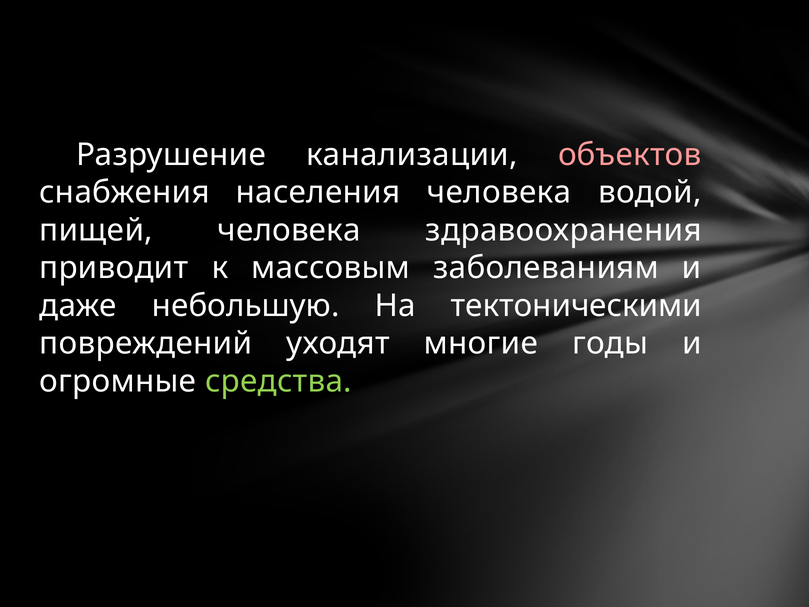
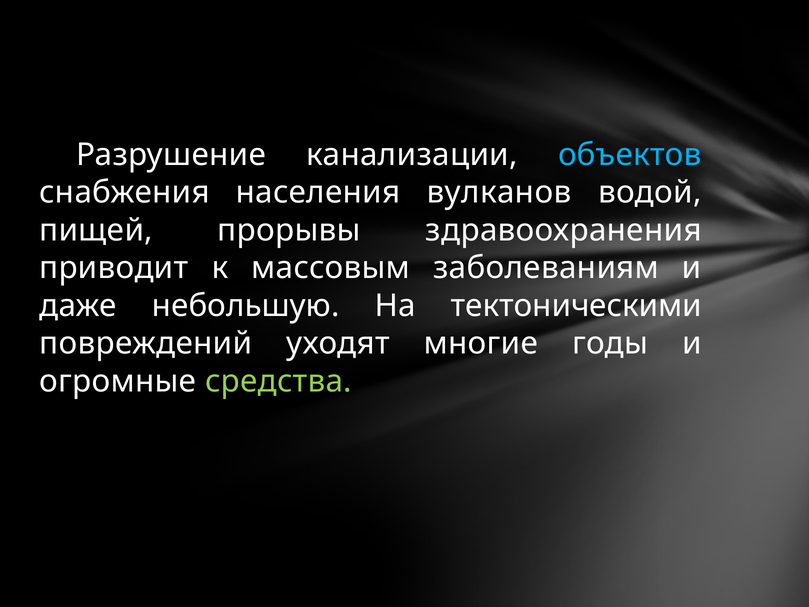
объектов colour: pink -> light blue (630, 155)
населения человека: человека -> вулканов (499, 192)
пищей человека: человека -> прорывы (289, 230)
